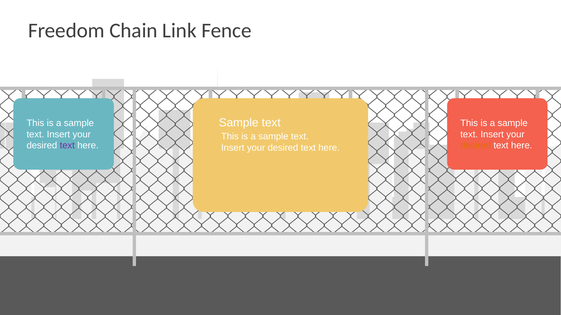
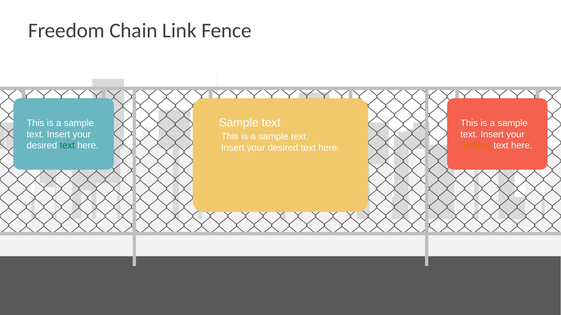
text colour: purple -> green (67, 146)
